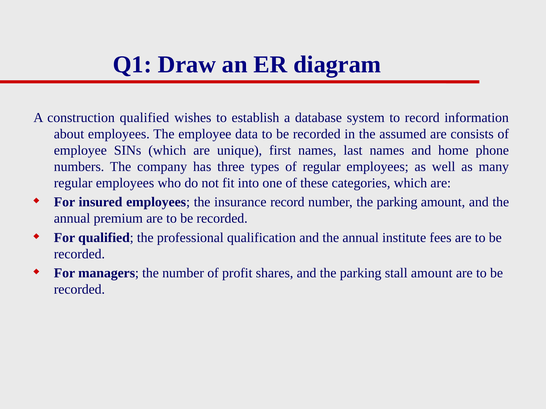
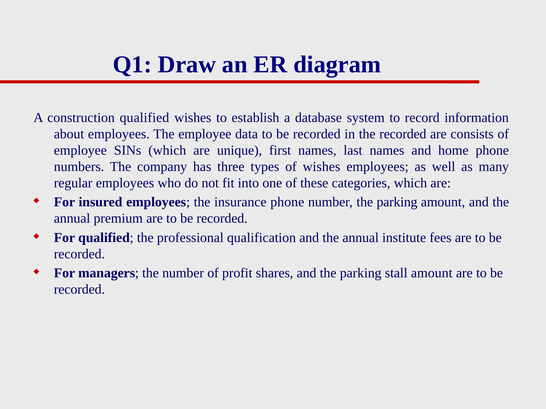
the assumed: assumed -> recorded (403, 134)
of regular: regular -> wishes (322, 167)
insurance record: record -> phone (287, 202)
